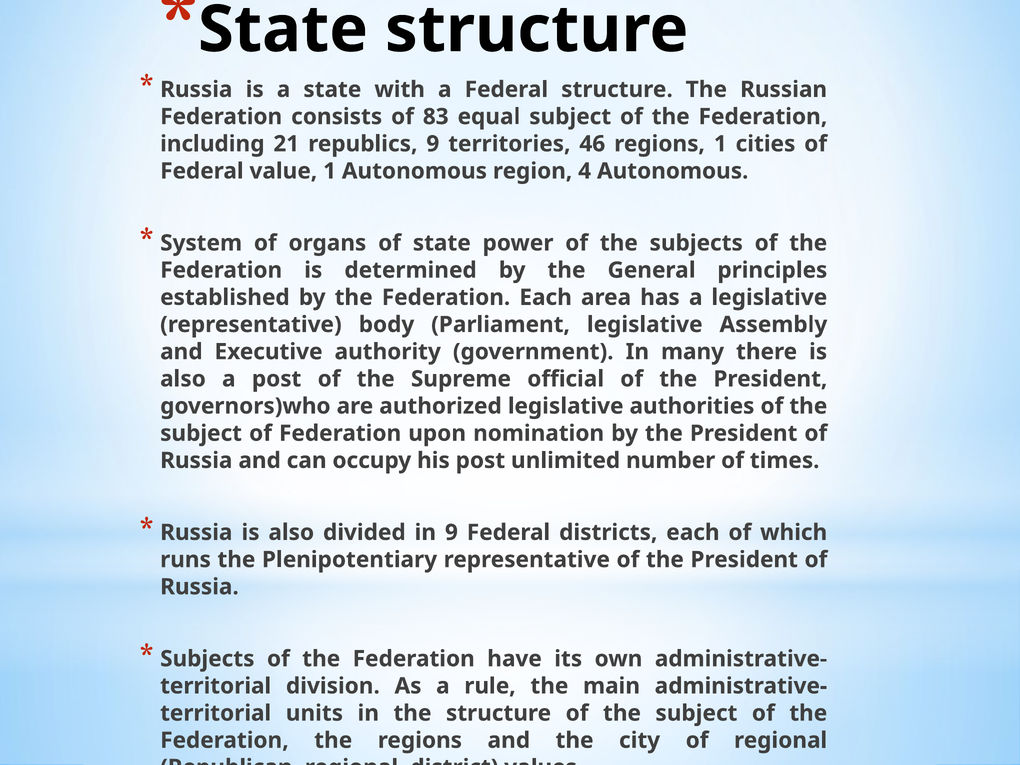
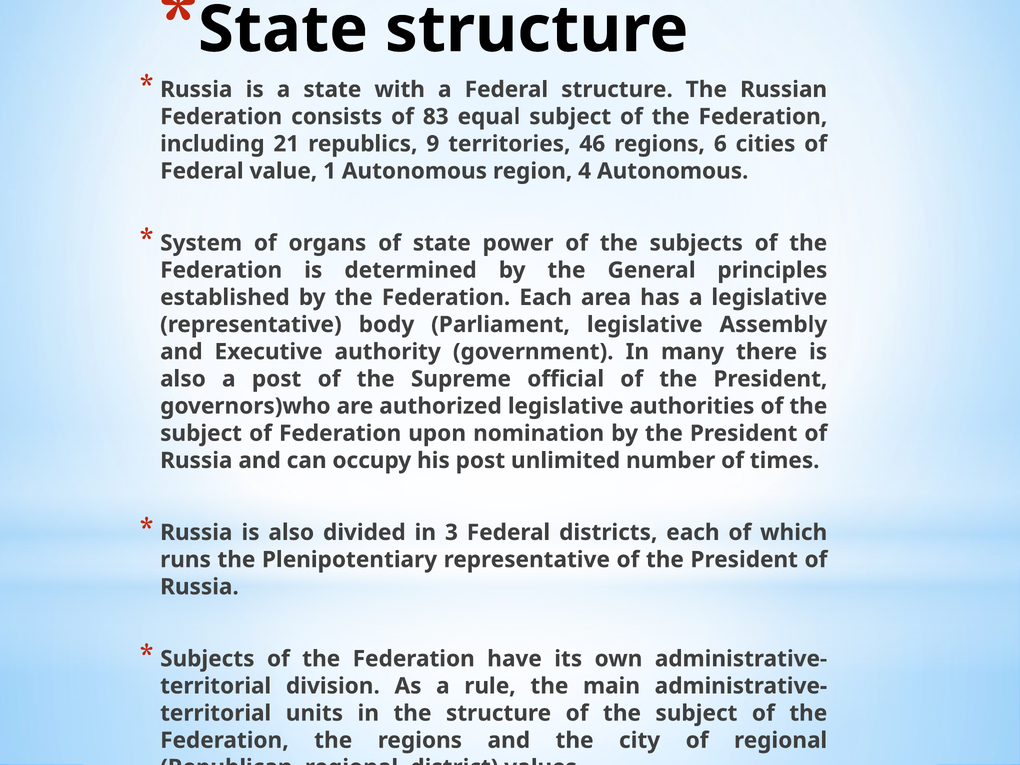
regions 1: 1 -> 6 (720, 144)
in 9: 9 -> 3 (451, 532)
